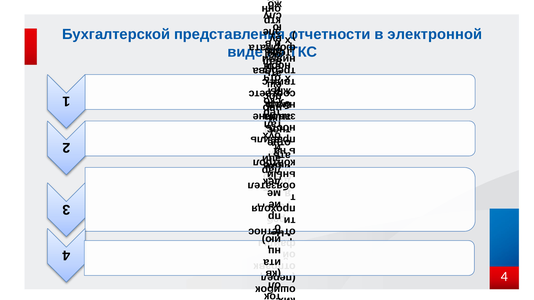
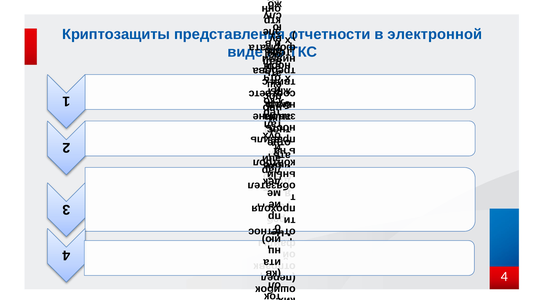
Бухгалтерской: Бухгалтерской -> Криптозащиты (116, 34)
